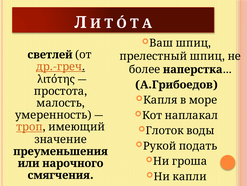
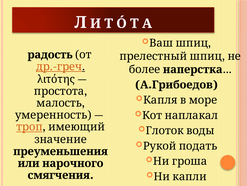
светлей: светлей -> радость (50, 55)
